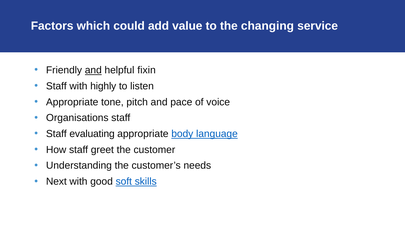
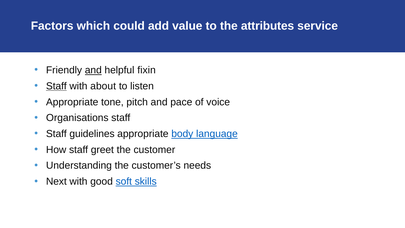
changing: changing -> attributes (268, 26)
Staff underline: none -> present (56, 86)
highly: highly -> about (103, 86)
evaluating: evaluating -> guidelines (92, 134)
